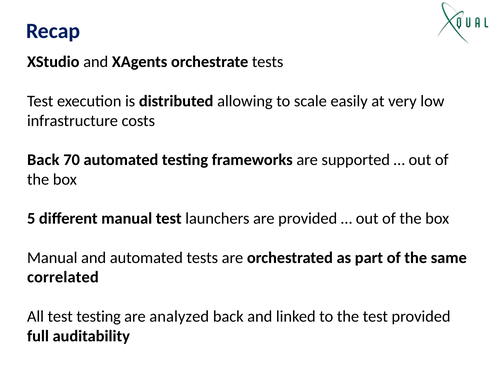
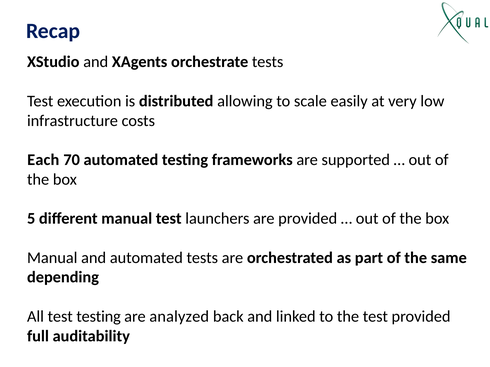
Back: Back -> Each (43, 160)
correlated: correlated -> depending (63, 278)
